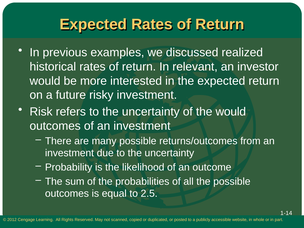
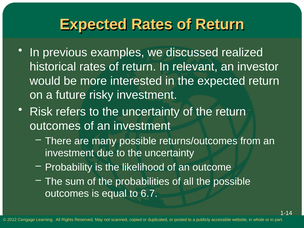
the would: would -> return (231, 112)
2.5: 2.5 -> 6.7 (149, 194)
